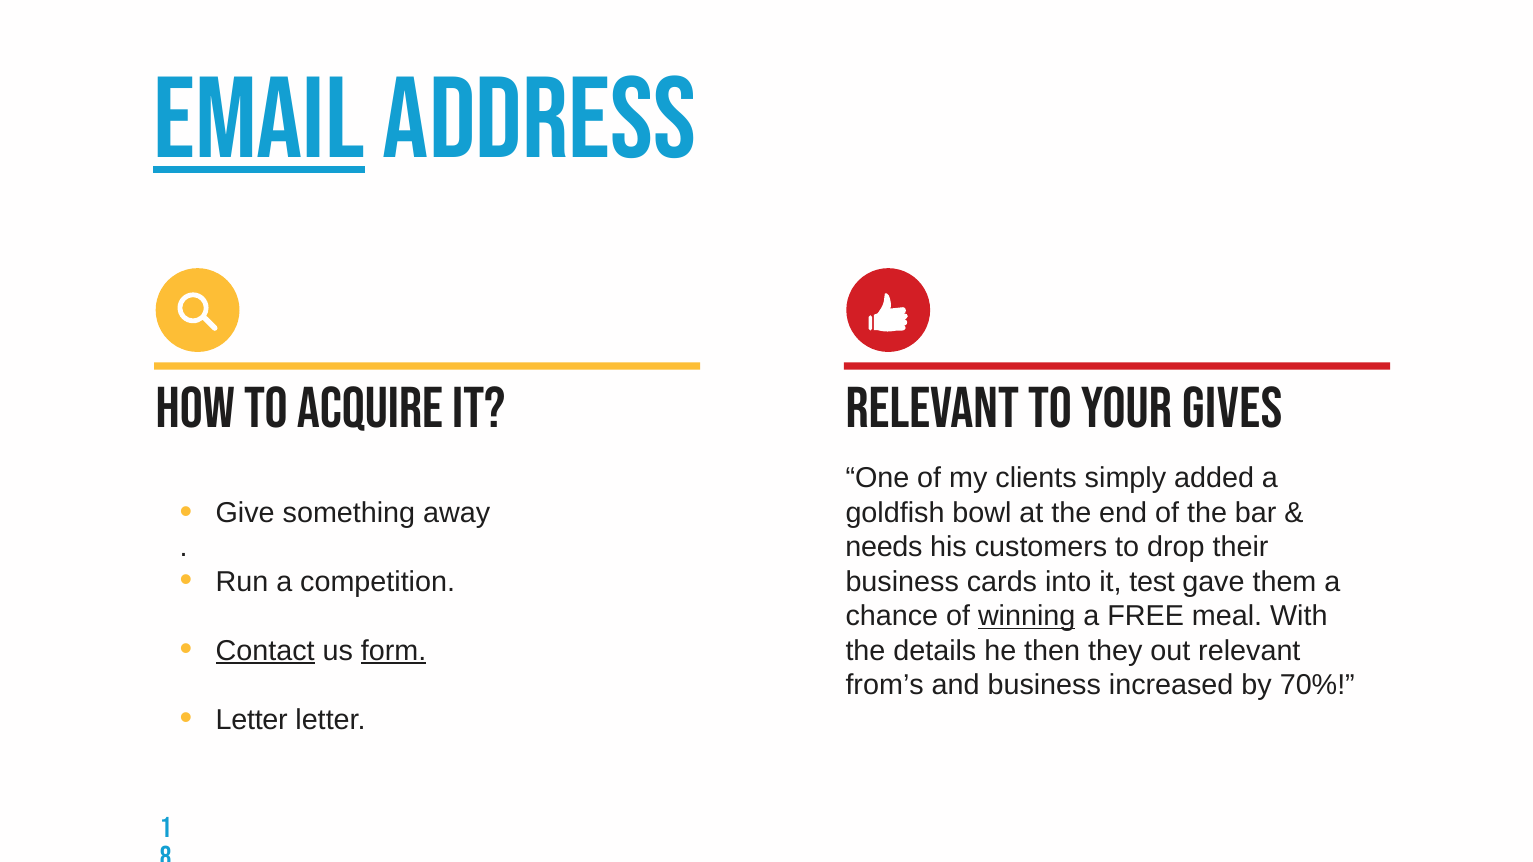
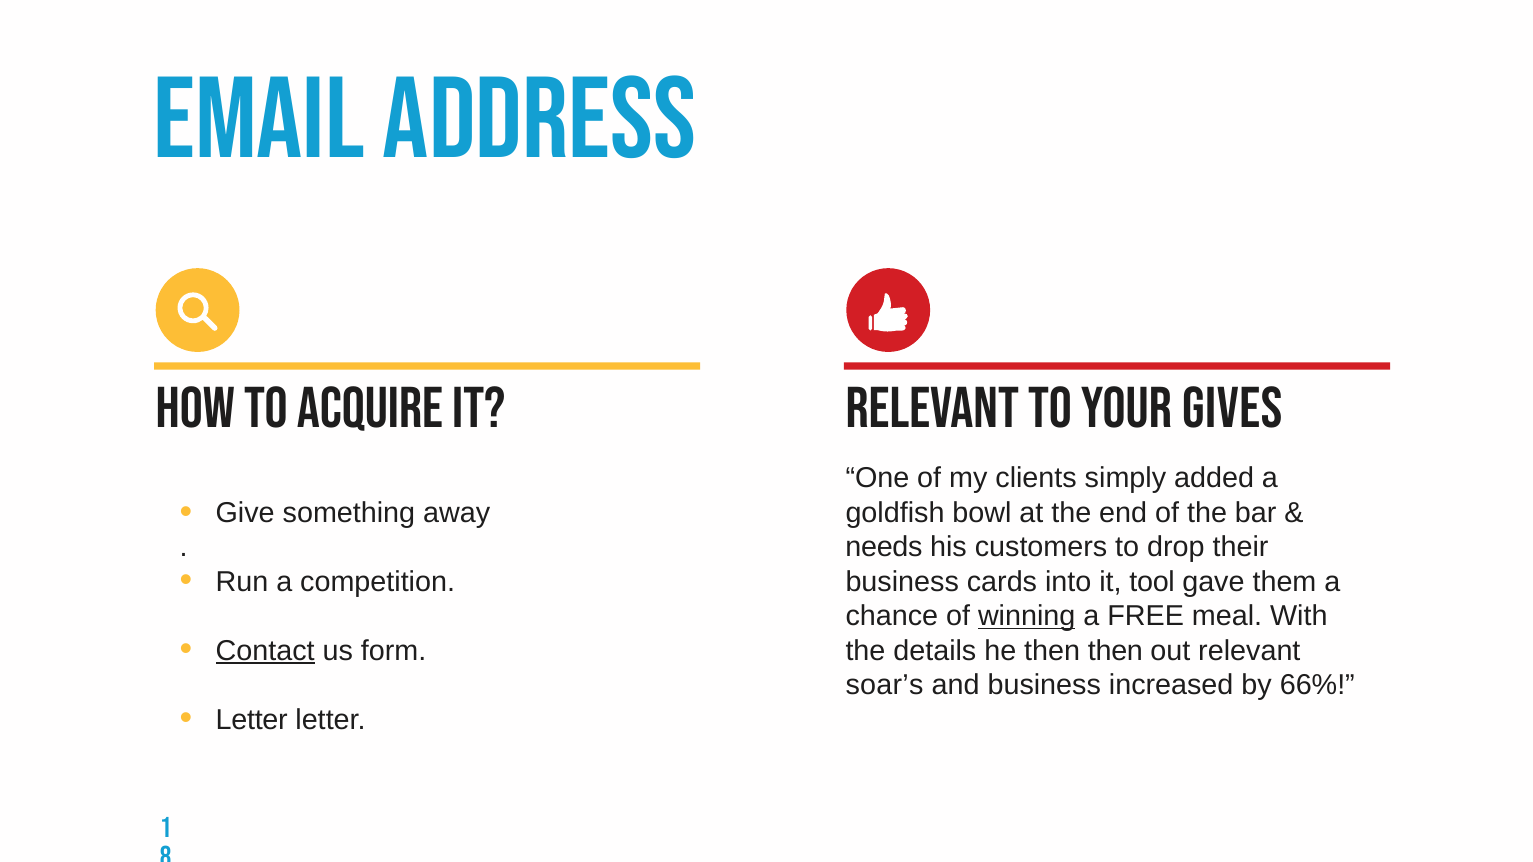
Email underline: present -> none (259, 120)
test: test -> tool (1152, 582)
form underline: present -> none (394, 651)
then they: they -> then (1115, 651)
from’s: from’s -> soar’s (885, 685)
70%: 70% -> 66% (1317, 685)
